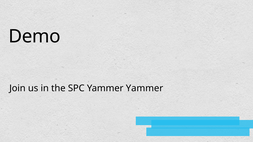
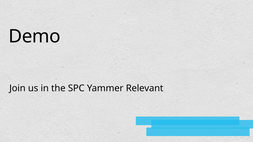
Yammer Yammer: Yammer -> Relevant (145, 88)
